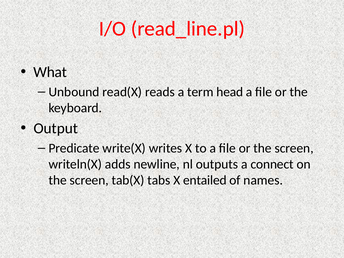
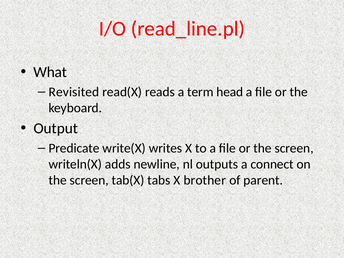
Unbound: Unbound -> Revisited (74, 92)
entailed: entailed -> brother (205, 180)
names: names -> parent (263, 180)
